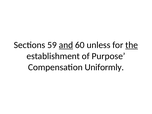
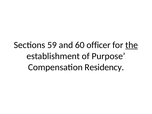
and underline: present -> none (66, 45)
unless: unless -> officer (99, 45)
Uniformly: Uniformly -> Residency (104, 67)
